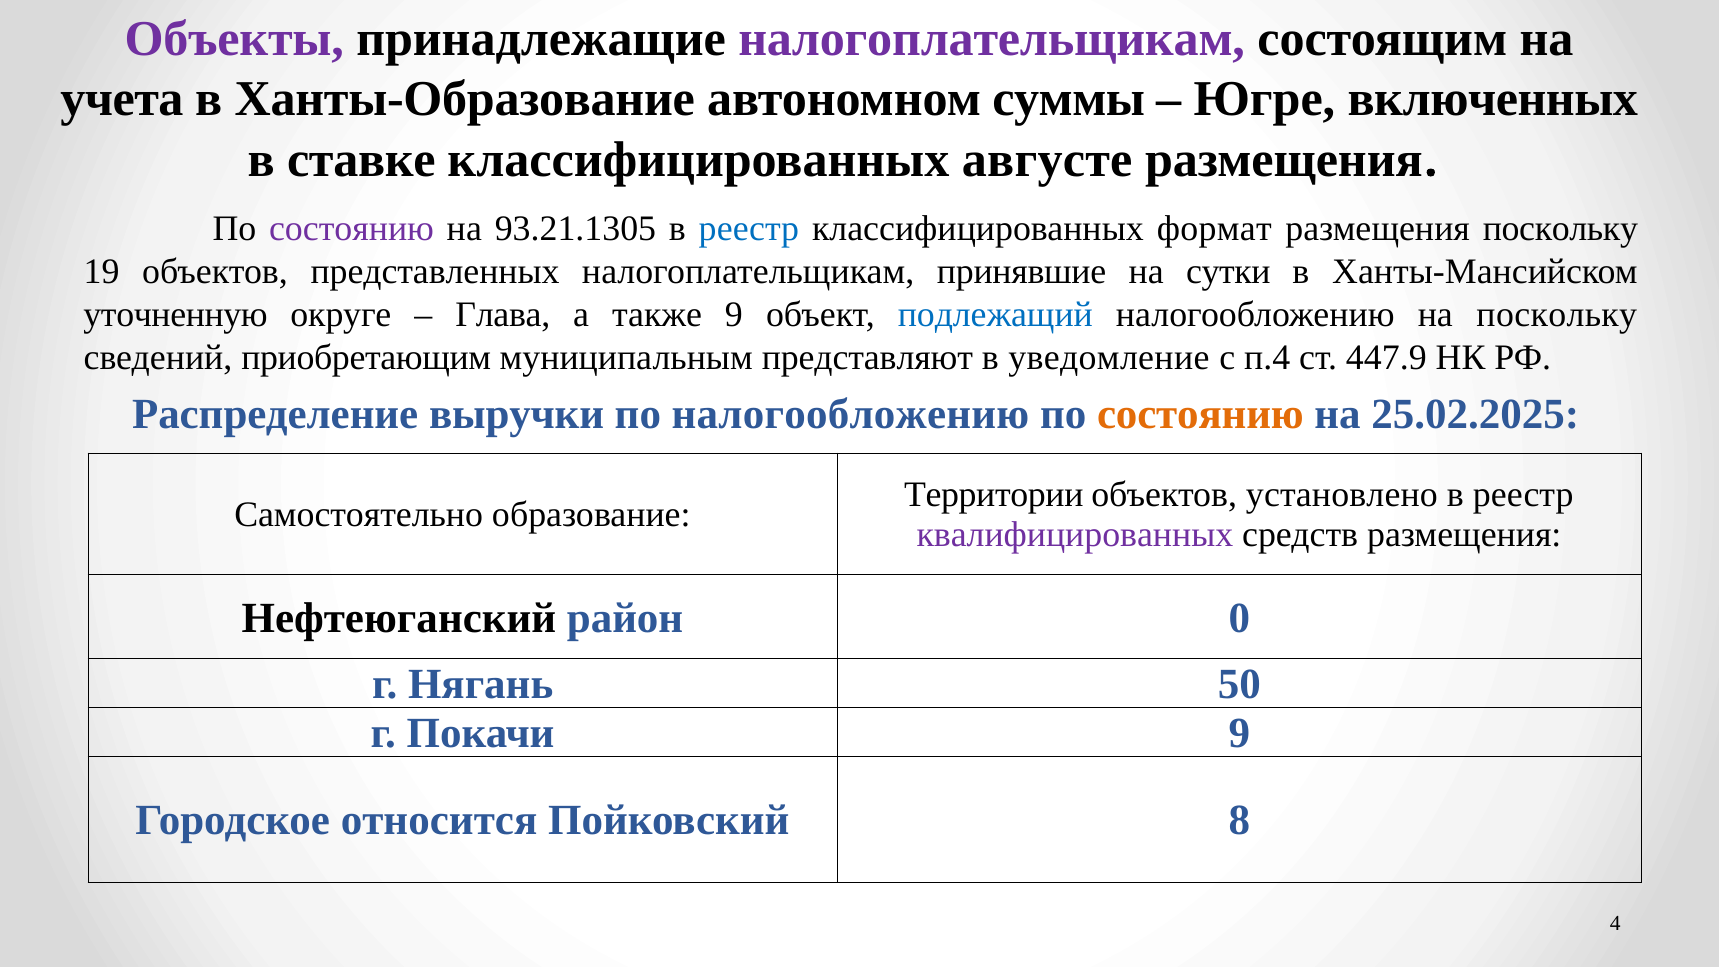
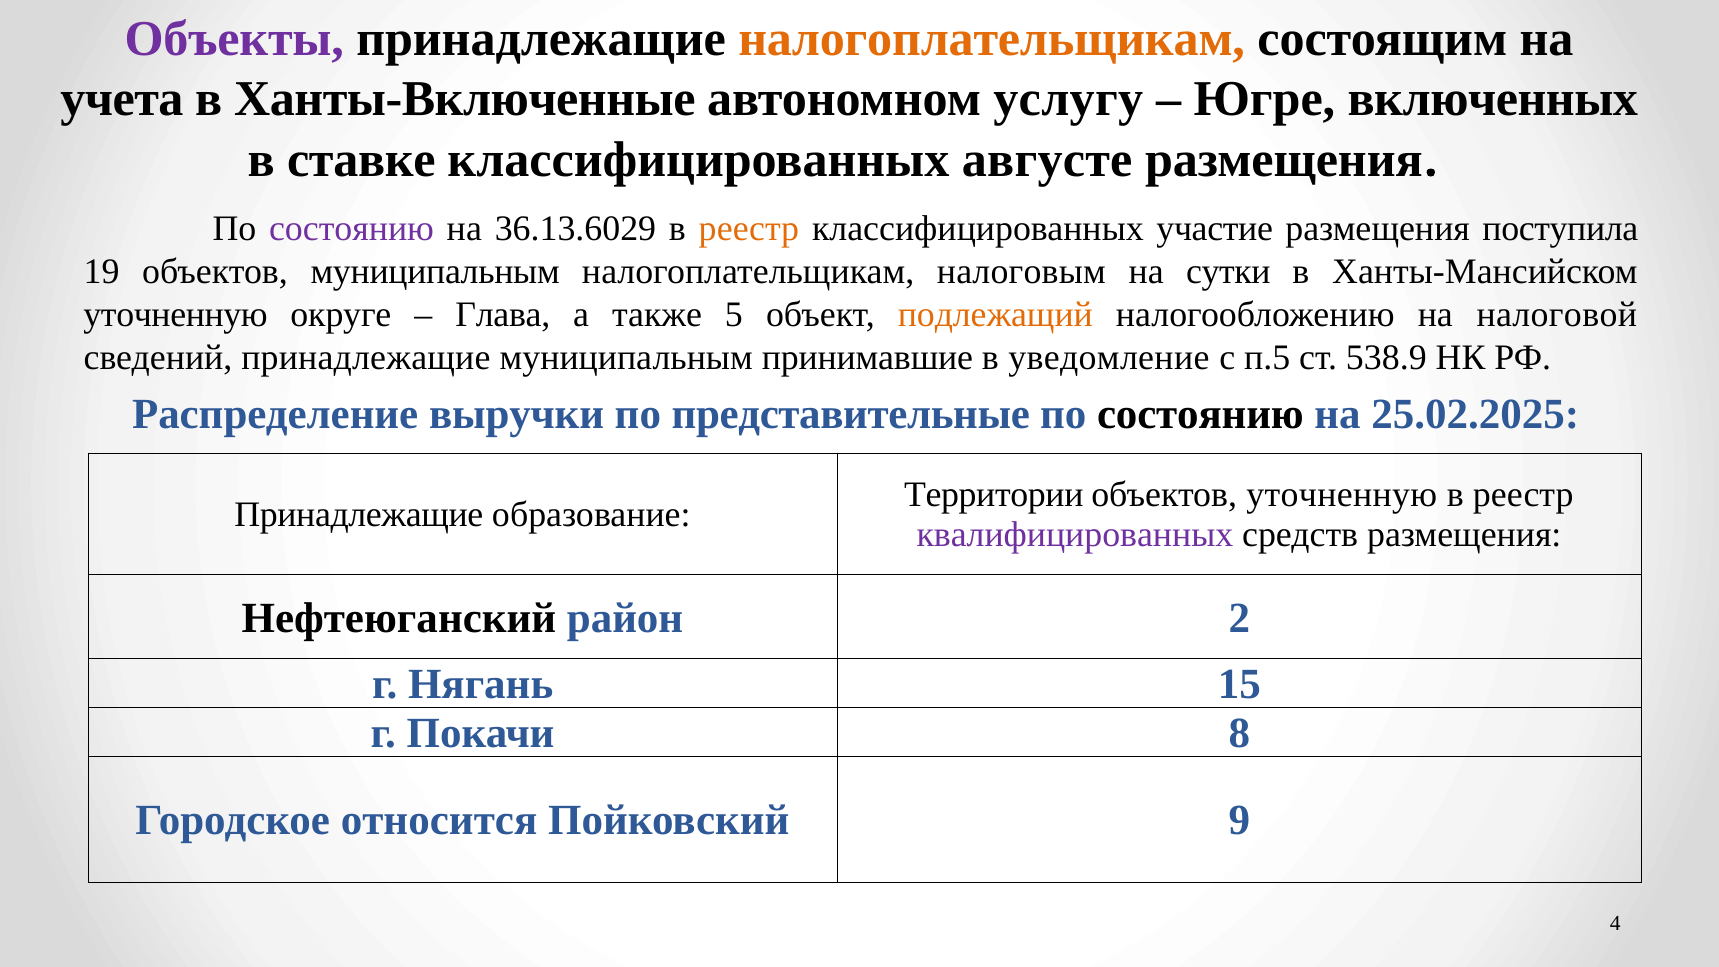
налогоплательщикам colour: purple -> orange (992, 39)
Ханты-Образование: Ханты-Образование -> Ханты-Включенные (465, 99)
суммы: суммы -> услугу (1068, 99)
93.21.1305: 93.21.1305 -> 36.13.6029 (575, 229)
реестр colour: blue -> orange (749, 229)
формат: формат -> участие (1215, 229)
размещения поскольку: поскольку -> поступила (1560, 229)
объектов представленных: представленных -> муниципальным (435, 272)
принявшие: принявшие -> налоговым (1021, 272)
также 9: 9 -> 5 (734, 315)
подлежащий colour: blue -> orange (995, 315)
на поскольку: поскольку -> налоговой (1557, 315)
сведений приобретающим: приобретающим -> принадлежащие (366, 358)
представляют: представляют -> принимавшие (867, 358)
п.4: п.4 -> п.5 (1267, 358)
447.9: 447.9 -> 538.9 (1386, 358)
по налогообложению: налогообложению -> представительные (851, 415)
состоянию colour: orange -> black (1200, 415)
объектов установлено: установлено -> уточненную (1342, 495)
Самостоятельно: Самостоятельно -> Принадлежащие (359, 515)
0: 0 -> 2 (1239, 618)
50: 50 -> 15 (1239, 684)
Покачи 9: 9 -> 8 (1239, 733)
8: 8 -> 9 (1239, 821)
